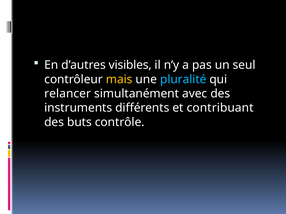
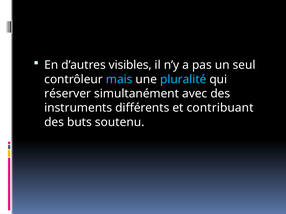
mais colour: yellow -> light blue (119, 79)
relancer: relancer -> réserver (68, 94)
contrôle: contrôle -> soutenu (120, 122)
